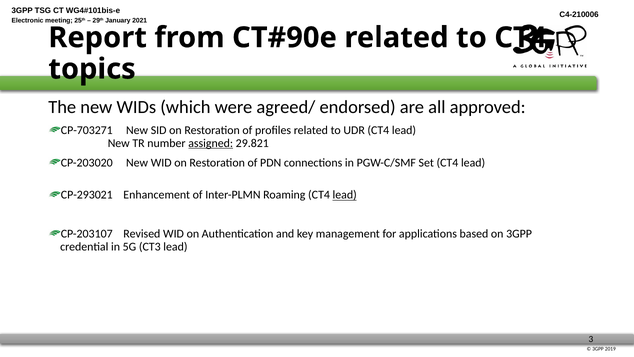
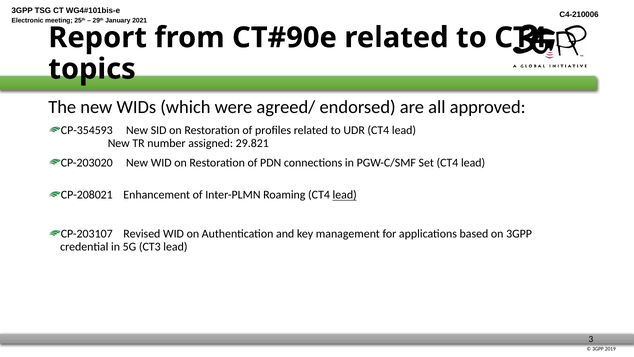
CP-703271: CP-703271 -> CP-354593 (87, 130)
assigned underline: present -> none (211, 143)
CP-293021: CP-293021 -> CP-208021 (87, 195)
